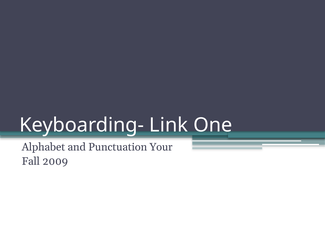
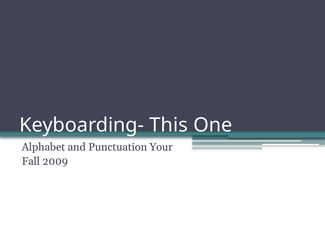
Link: Link -> This (169, 125)
